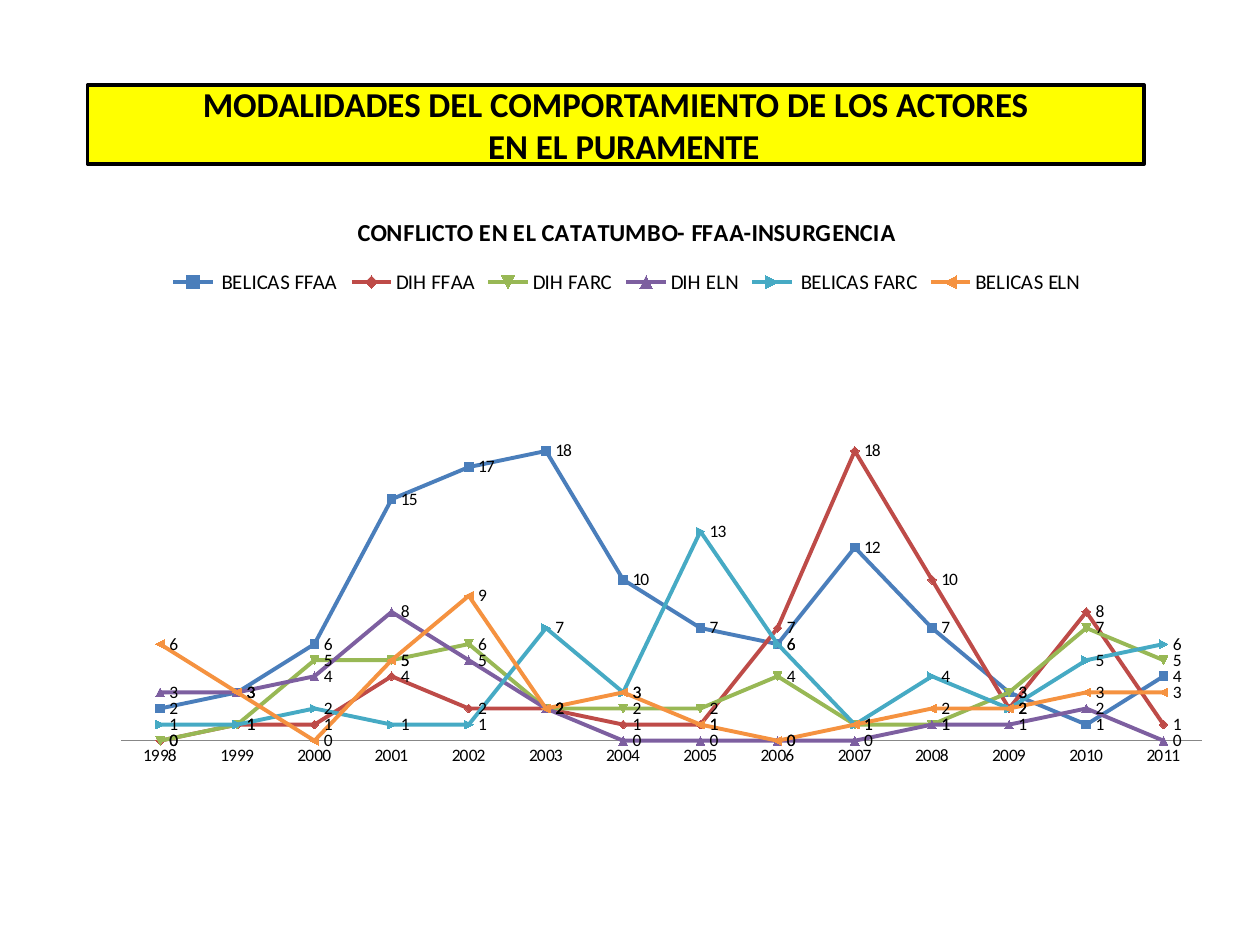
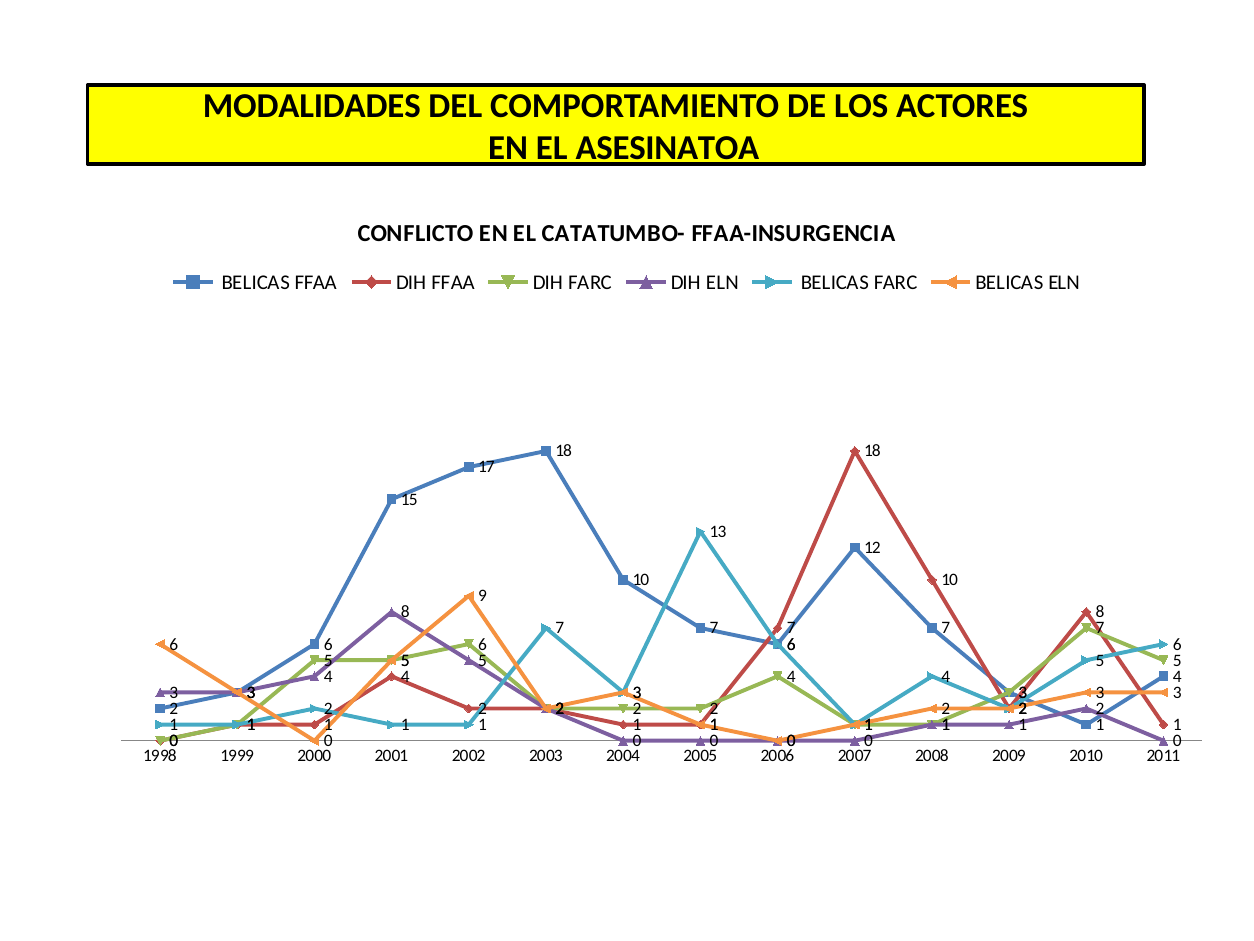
PURAMENTE: PURAMENTE -> ASESINATOA (667, 148)
